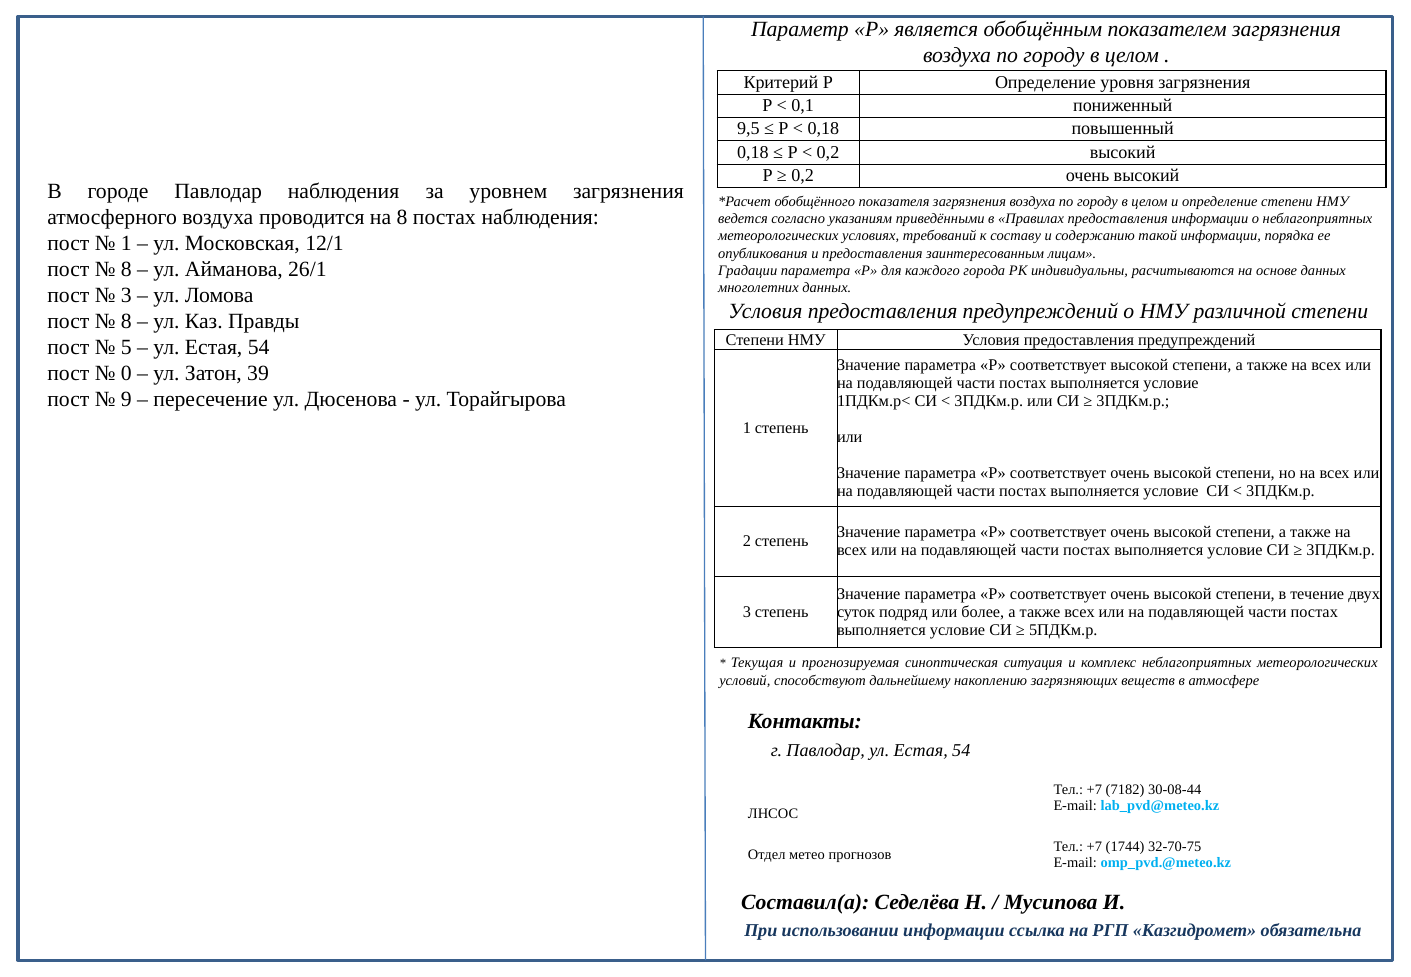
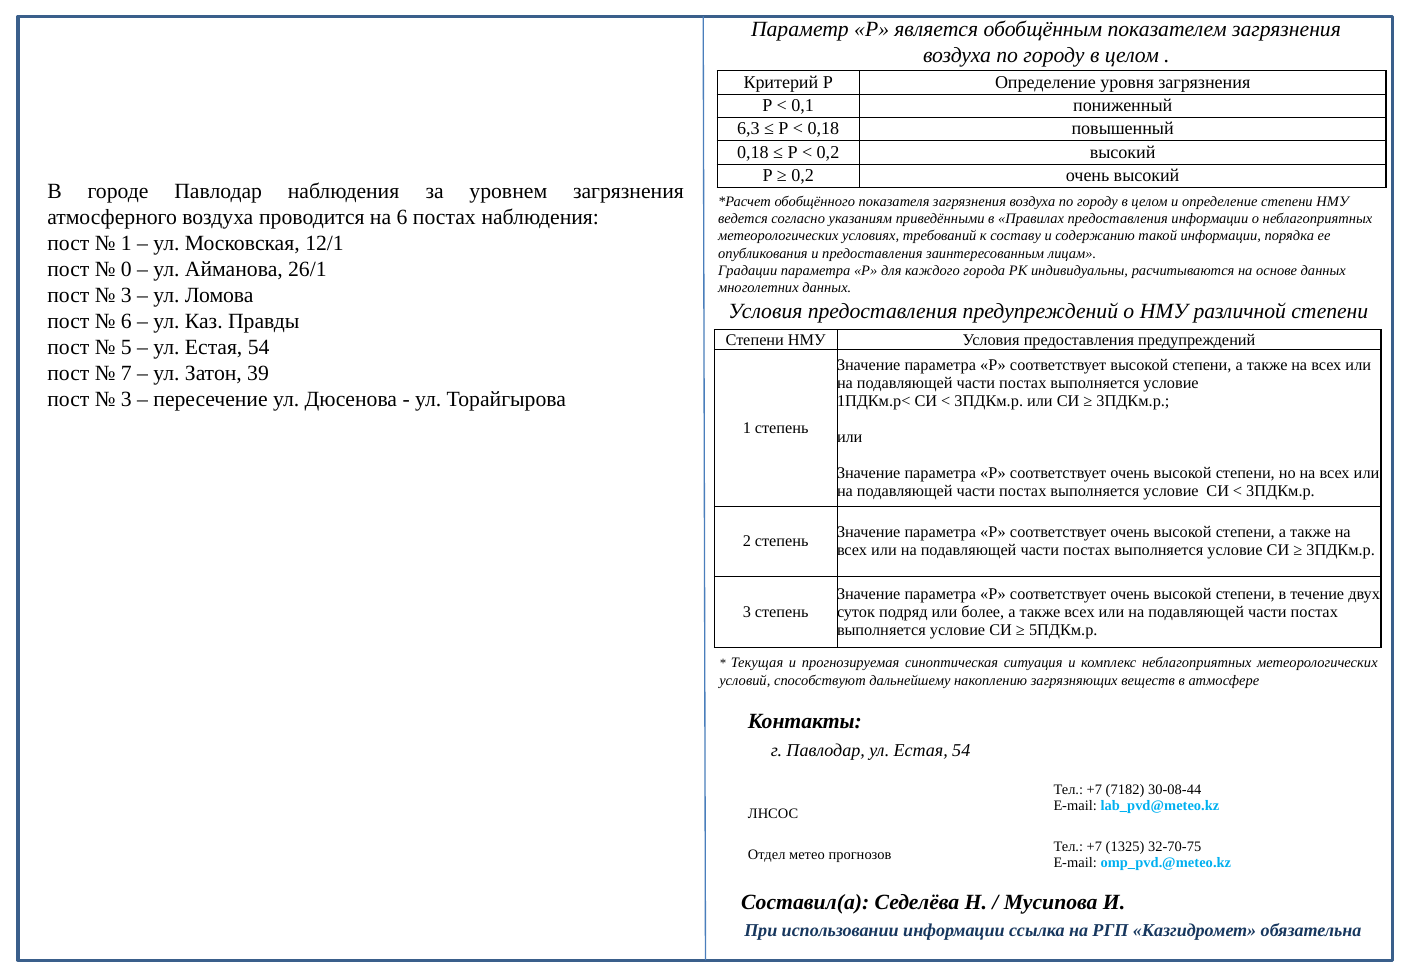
9,5: 9,5 -> 6,3 (748, 129)
на 8: 8 -> 6 (402, 217)
8: 8 -> 0 (126, 269)
8: 8 -> 6 (126, 322)
0: 0 -> 7 (126, 374)
9: 9 -> 3 (126, 400)
1744: 1744 -> 1325 (1125, 846)
